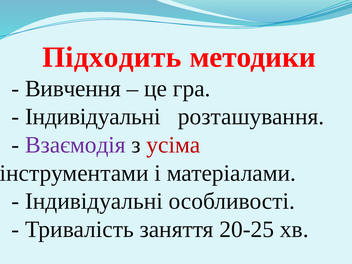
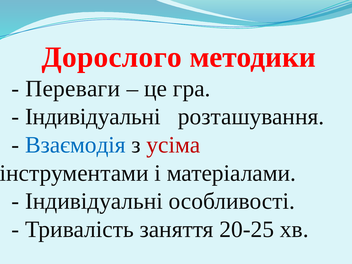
Підходить: Підходить -> Дорослого (112, 57)
Вивчення: Вивчення -> Переваги (73, 89)
Взаємодія colour: purple -> blue (75, 145)
